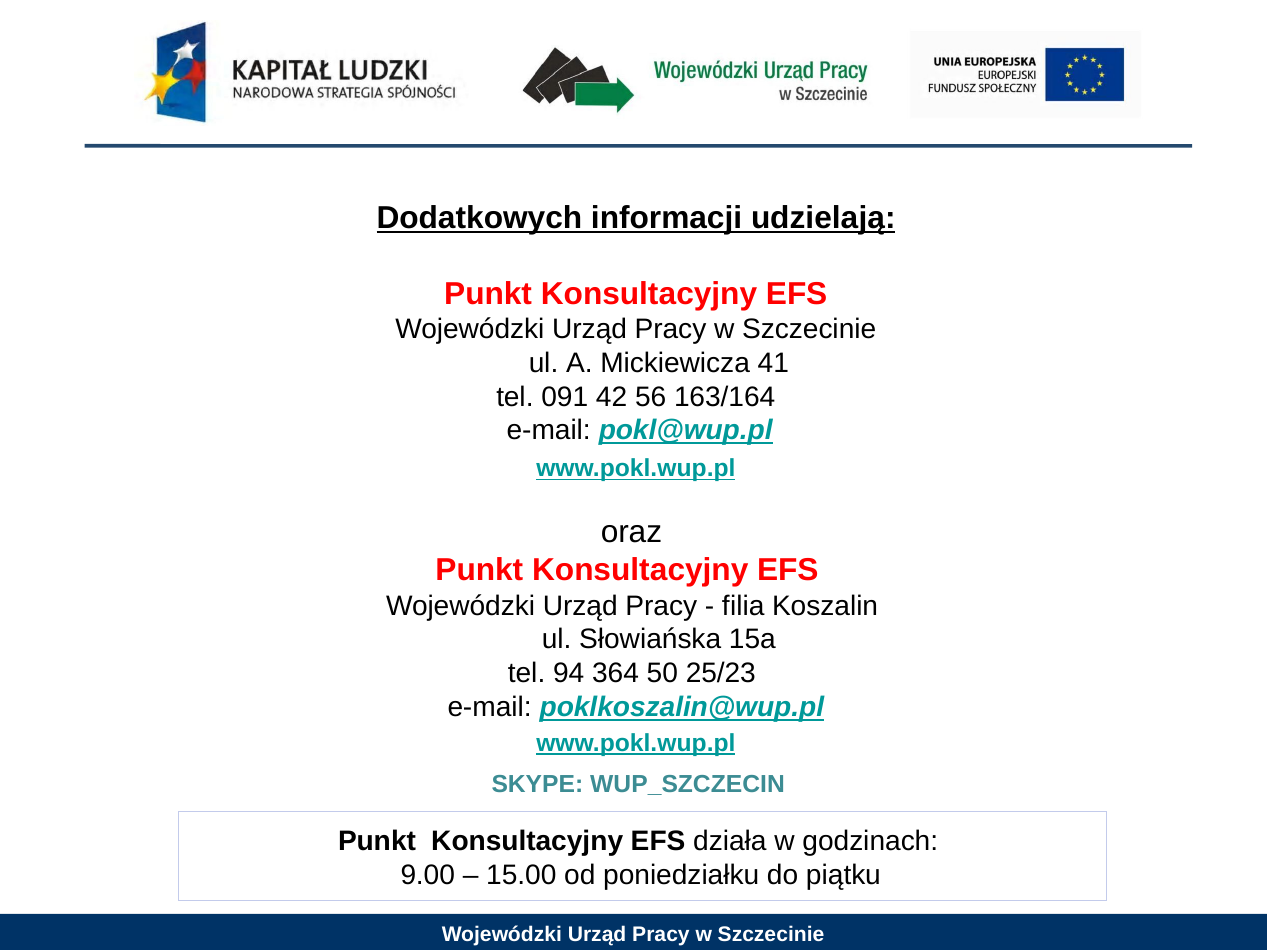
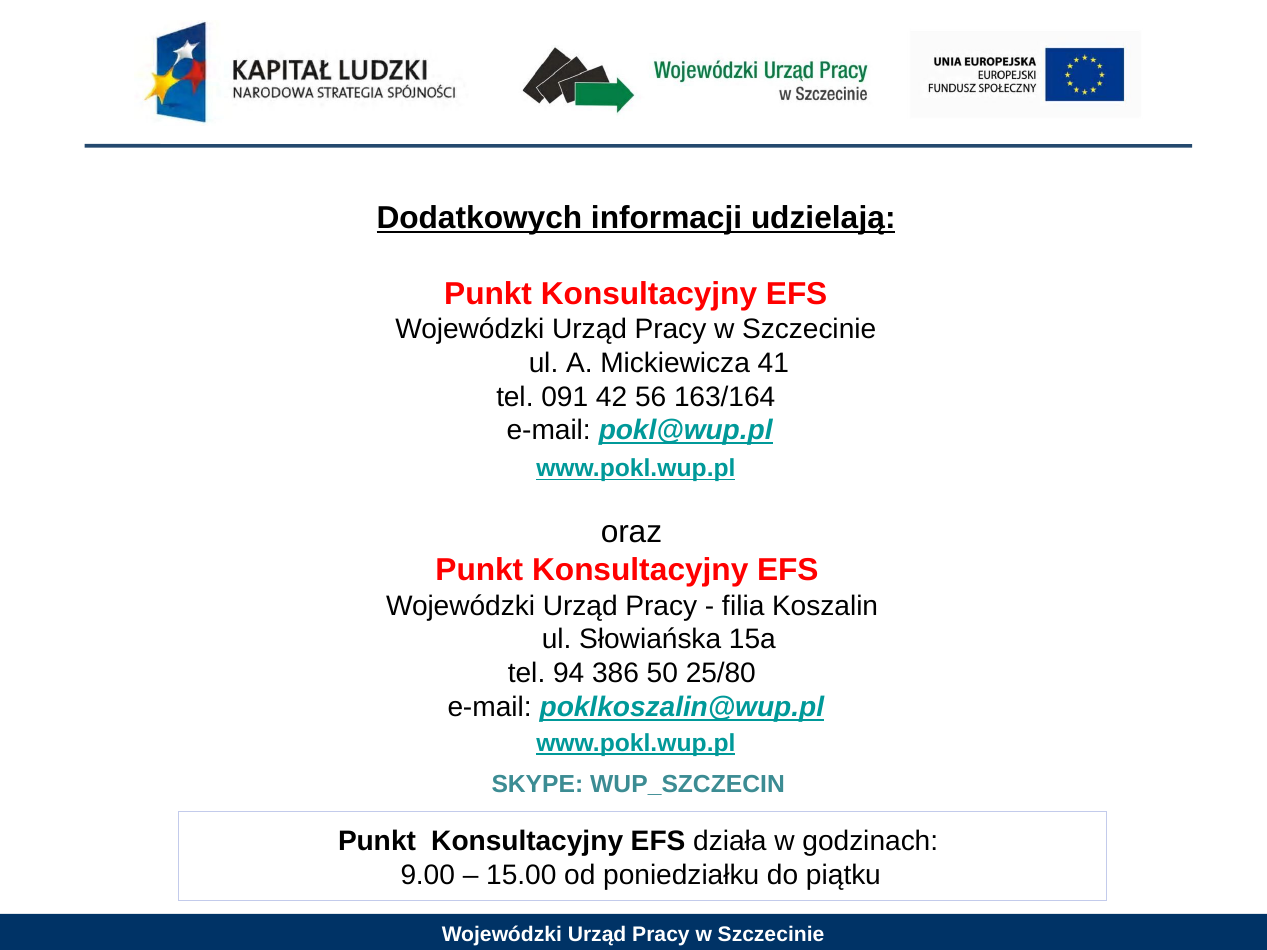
364: 364 -> 386 (616, 674)
25/23: 25/23 -> 25/80 (721, 674)
